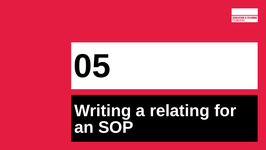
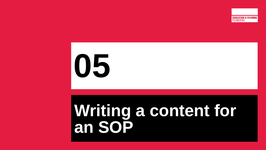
relating: relating -> content (180, 110)
